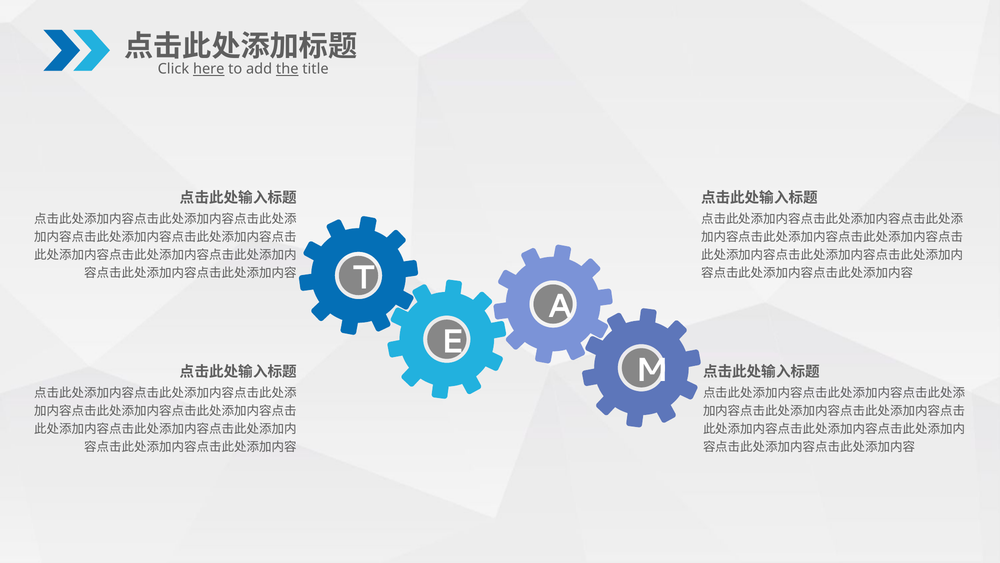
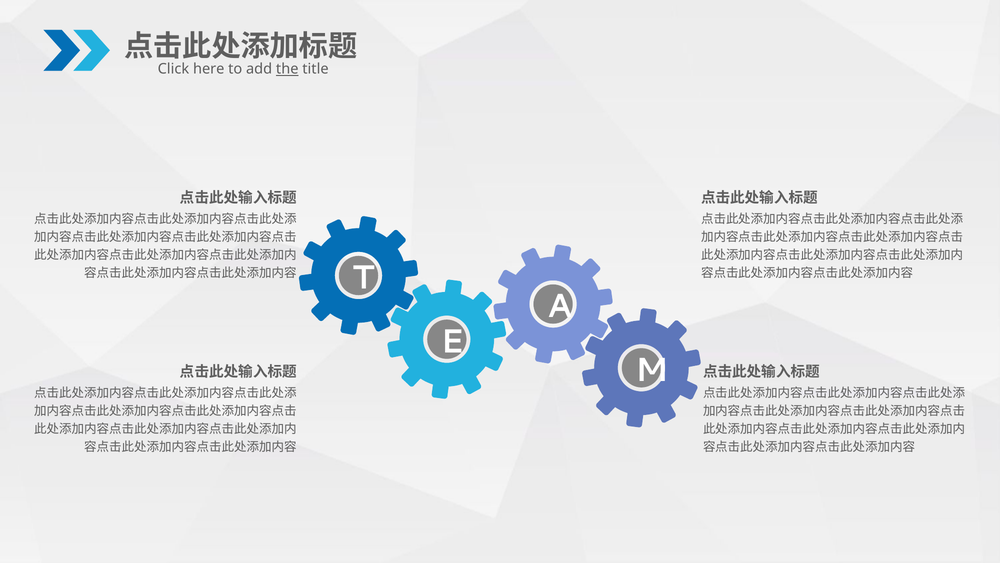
here underline: present -> none (209, 69)
